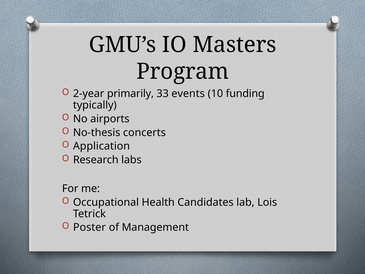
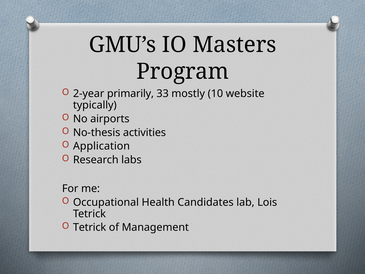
events: events -> mostly (188, 94)
funding: funding -> website (245, 94)
concerts: concerts -> activities (144, 132)
Poster: Poster -> Tetrick (90, 227)
